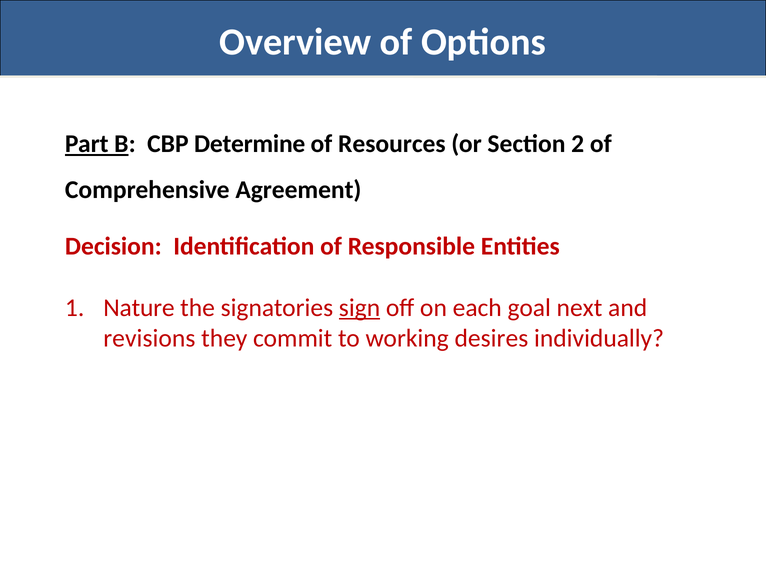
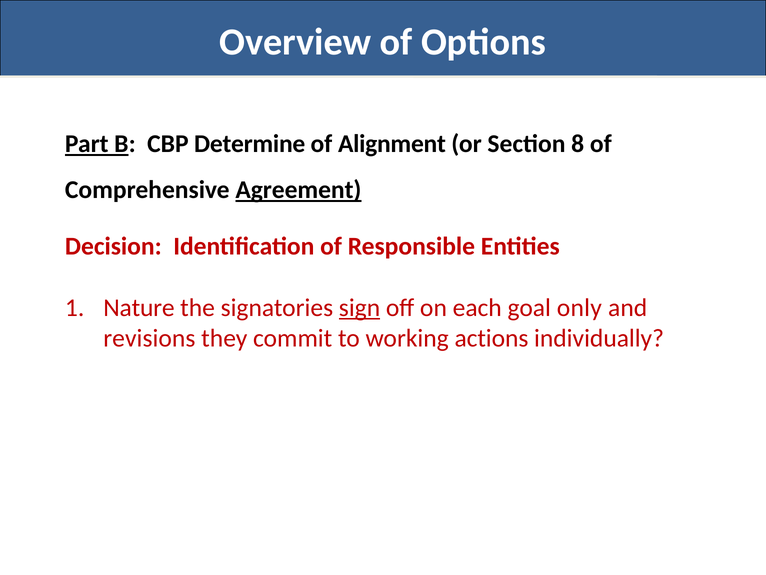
Resources: Resources -> Alignment (392, 144)
2: 2 -> 8 (578, 144)
Agreement underline: none -> present (298, 190)
next: next -> only (579, 307)
desires: desires -> actions (491, 338)
